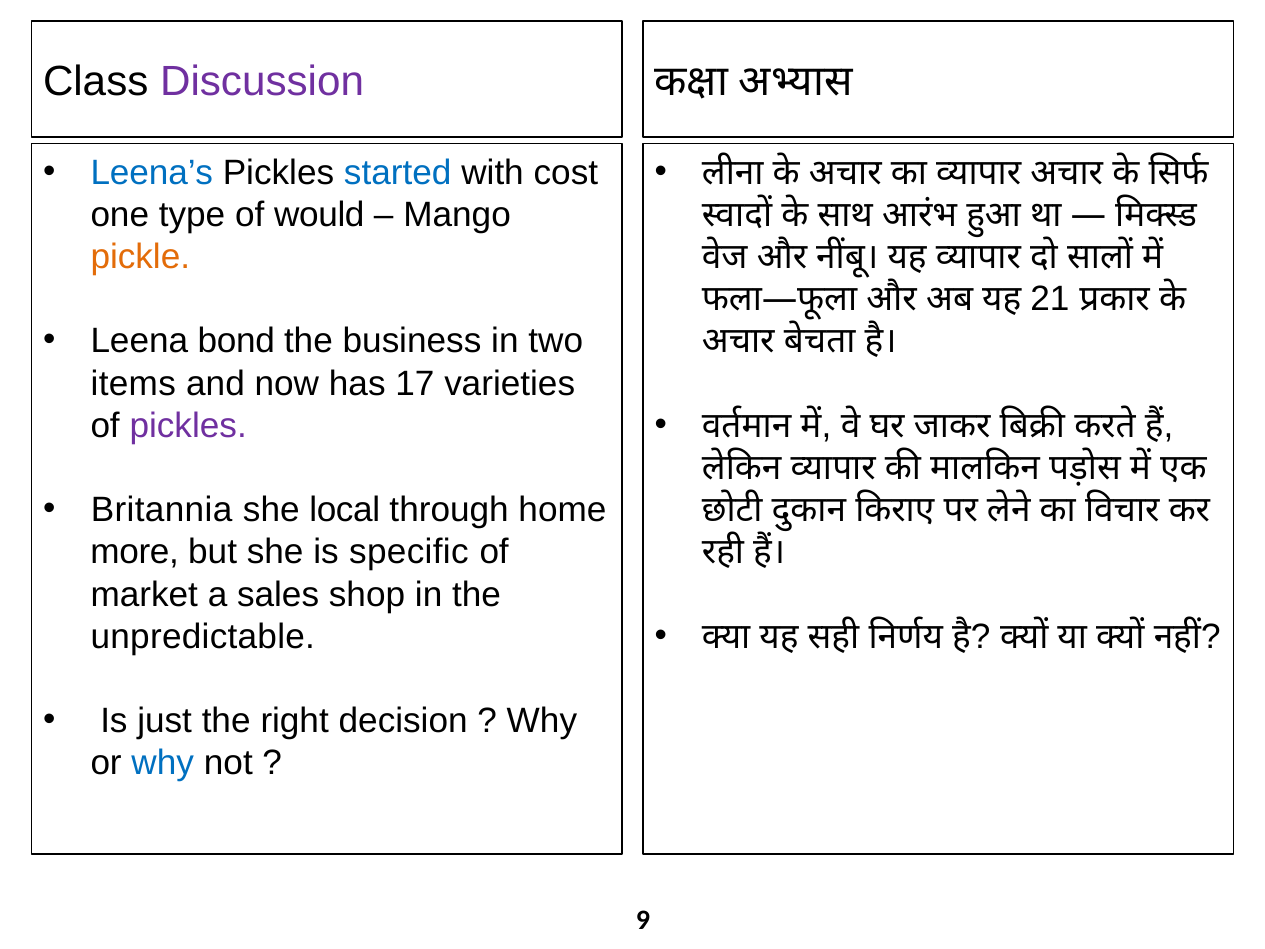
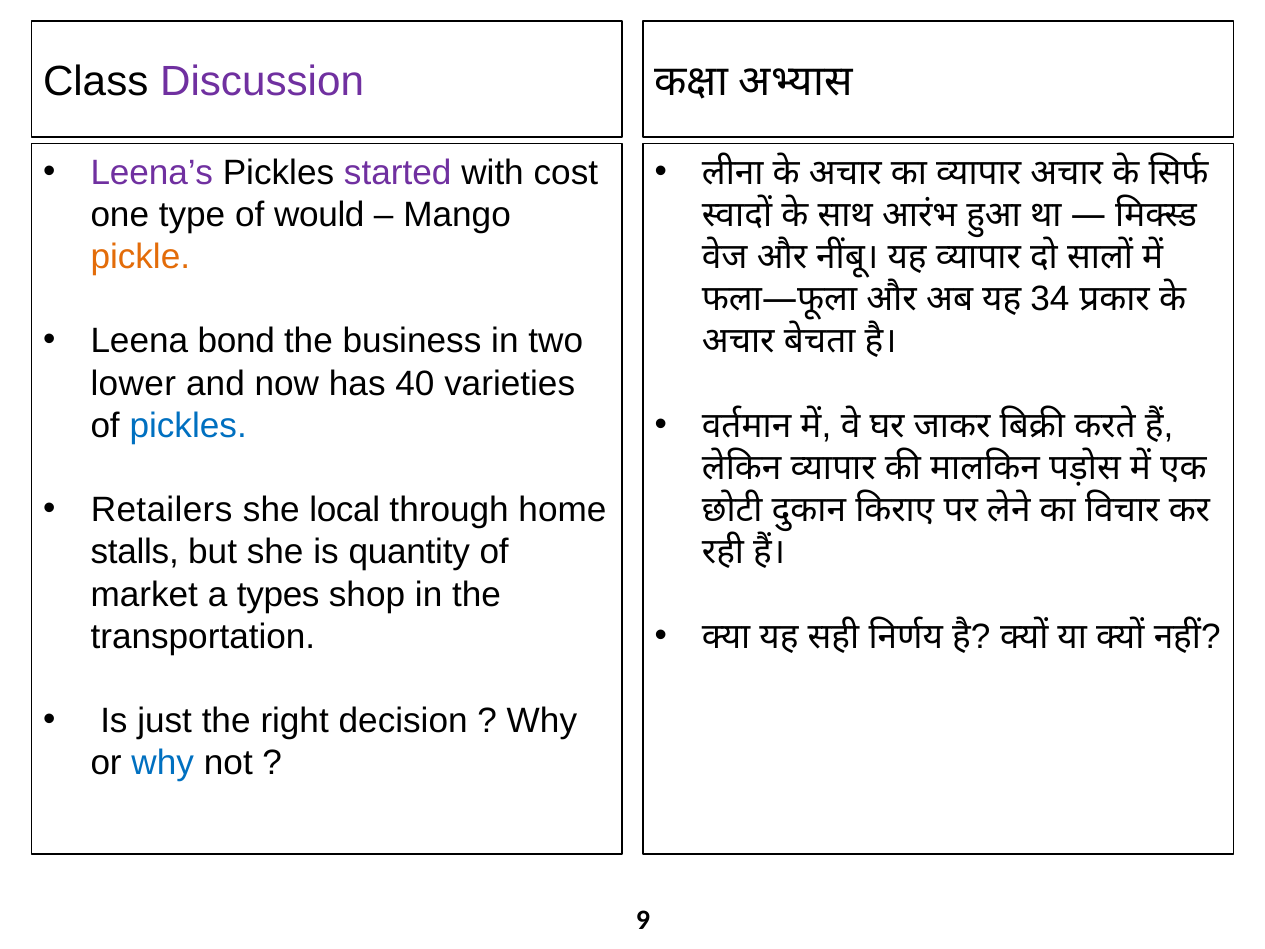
Leena’s colour: blue -> purple (152, 172)
started colour: blue -> purple (398, 172)
21: 21 -> 34 (1050, 299)
items: items -> lower (133, 383)
17: 17 -> 40 (415, 383)
pickles colour: purple -> blue (188, 426)
Britannia: Britannia -> Retailers (162, 510)
more: more -> stalls (135, 552)
specific: specific -> quantity (409, 552)
sales: sales -> types (278, 594)
unpredictable: unpredictable -> transportation (203, 636)
